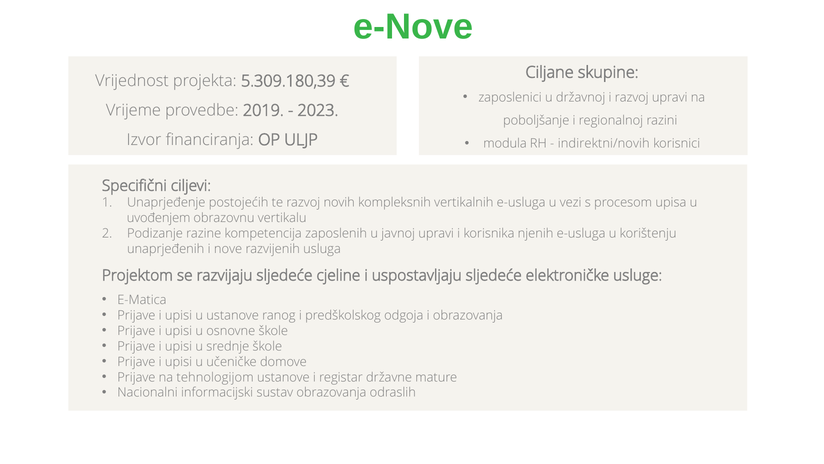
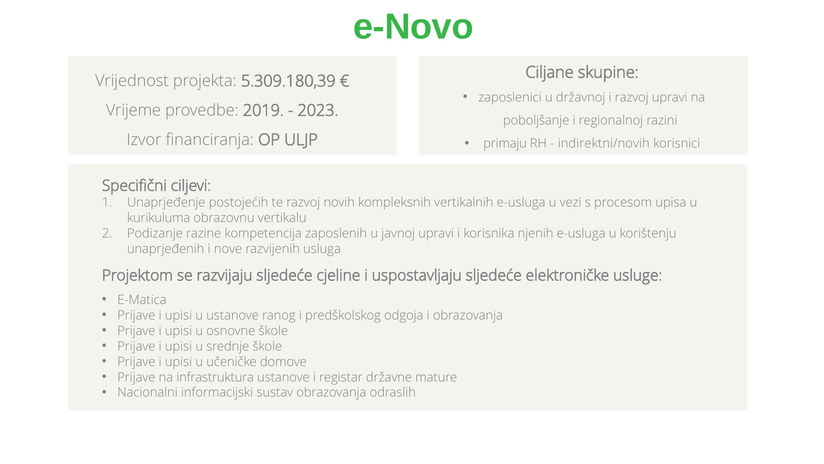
e-Nove: e-Nove -> e-Novo (413, 27)
modula: modula -> primaju (505, 144)
uvođenjem: uvođenjem -> kurikuluma (159, 218)
tehnologijom: tehnologijom -> infrastruktura (215, 377)
